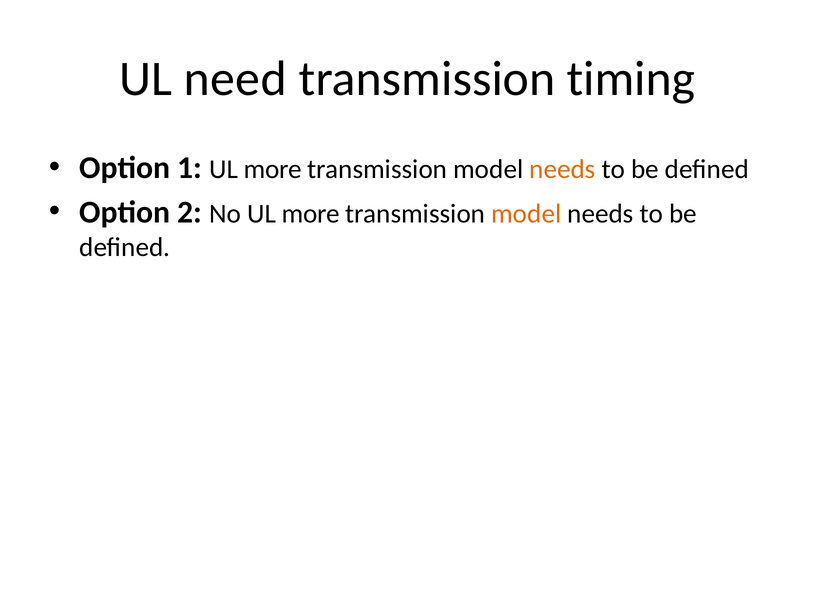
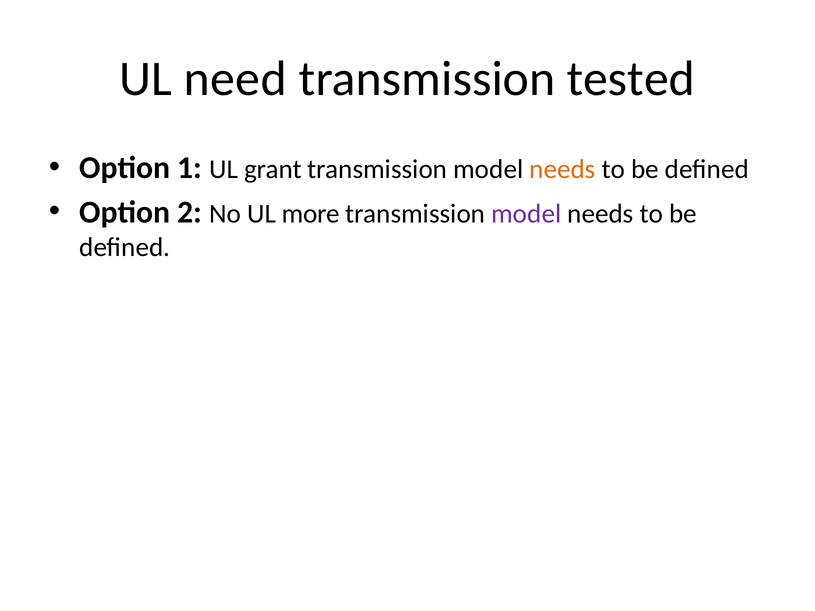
timing: timing -> tested (631, 79)
1 UL more: more -> grant (273, 169)
model colour: orange -> purple (526, 214)
